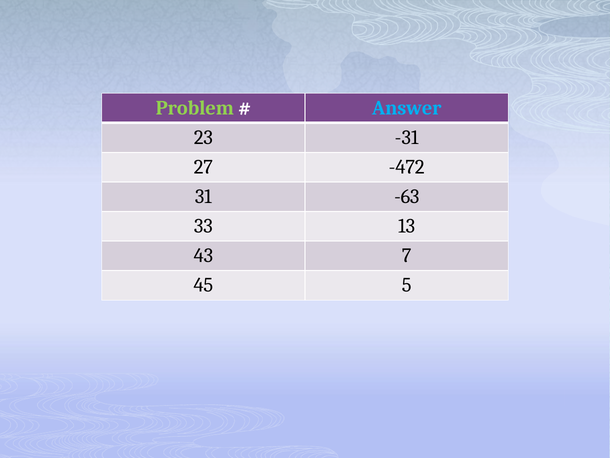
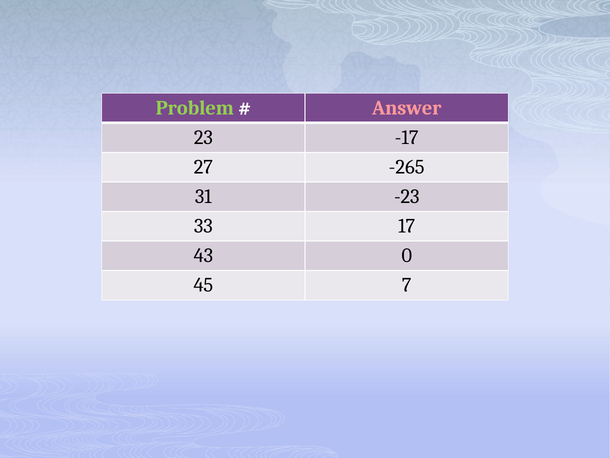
Answer colour: light blue -> pink (407, 108)
-31: -31 -> -17 (407, 137)
-472: -472 -> -265 (407, 167)
-63: -63 -> -23 (407, 196)
13: 13 -> 17 (407, 226)
7: 7 -> 0 (407, 255)
5: 5 -> 7 (407, 285)
